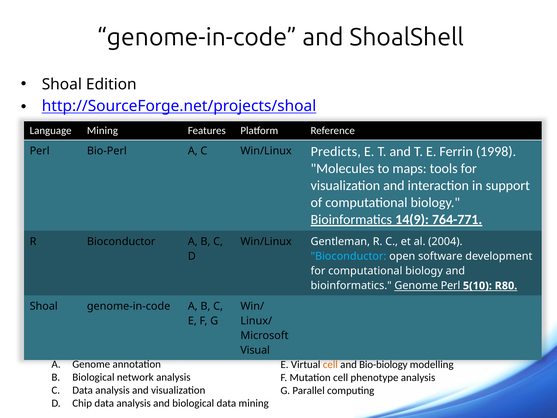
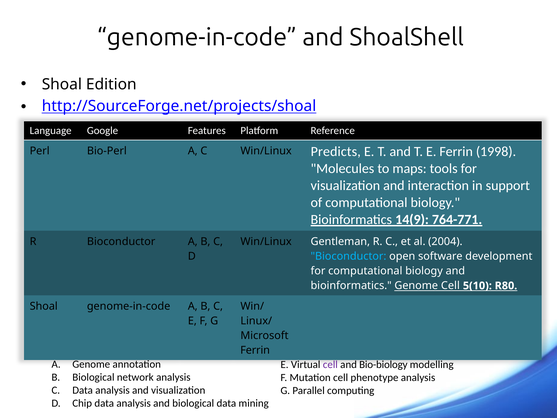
Language Mining: Mining -> Google (103, 131)
Genome Perl: Perl -> Cell (450, 286)
Visual: Visual -> Ferrin (255, 350)
cell colour: orange -> purple (330, 364)
